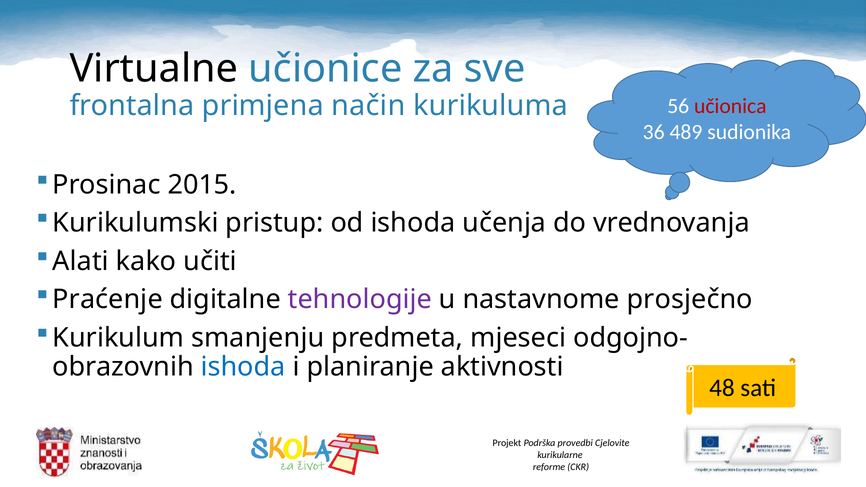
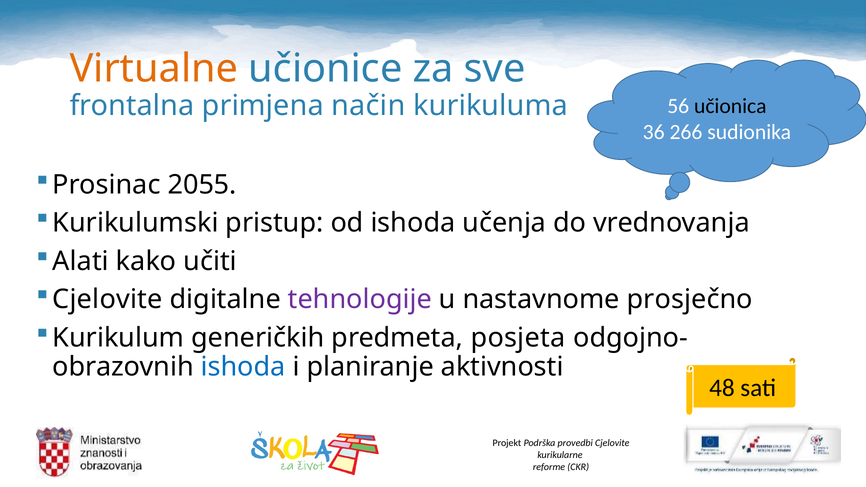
Virtualne colour: black -> orange (154, 69)
učionica colour: red -> black (730, 106)
489: 489 -> 266 (686, 132)
2015: 2015 -> 2055 (202, 185)
Praćenje: Praćenje -> Cjelovite (108, 299)
smanjenju: smanjenju -> generičkih (258, 338)
mjeseci: mjeseci -> posjeta (518, 338)
